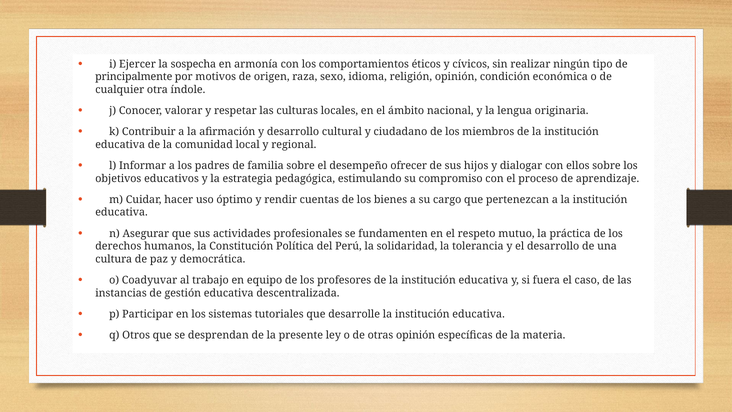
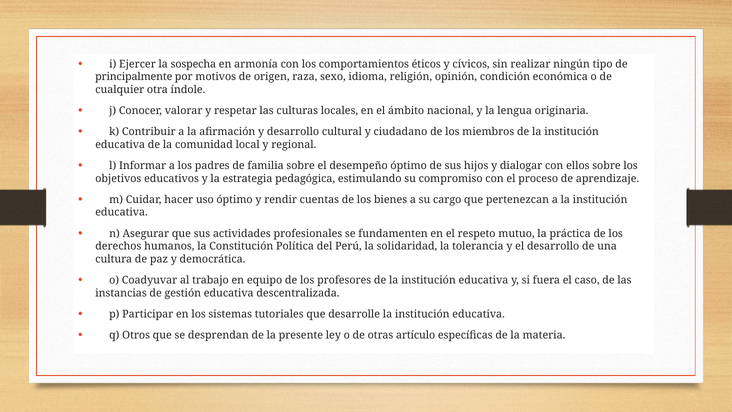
desempeño ofrecer: ofrecer -> óptimo (409, 166)
otras opinión: opinión -> artículo (416, 335)
